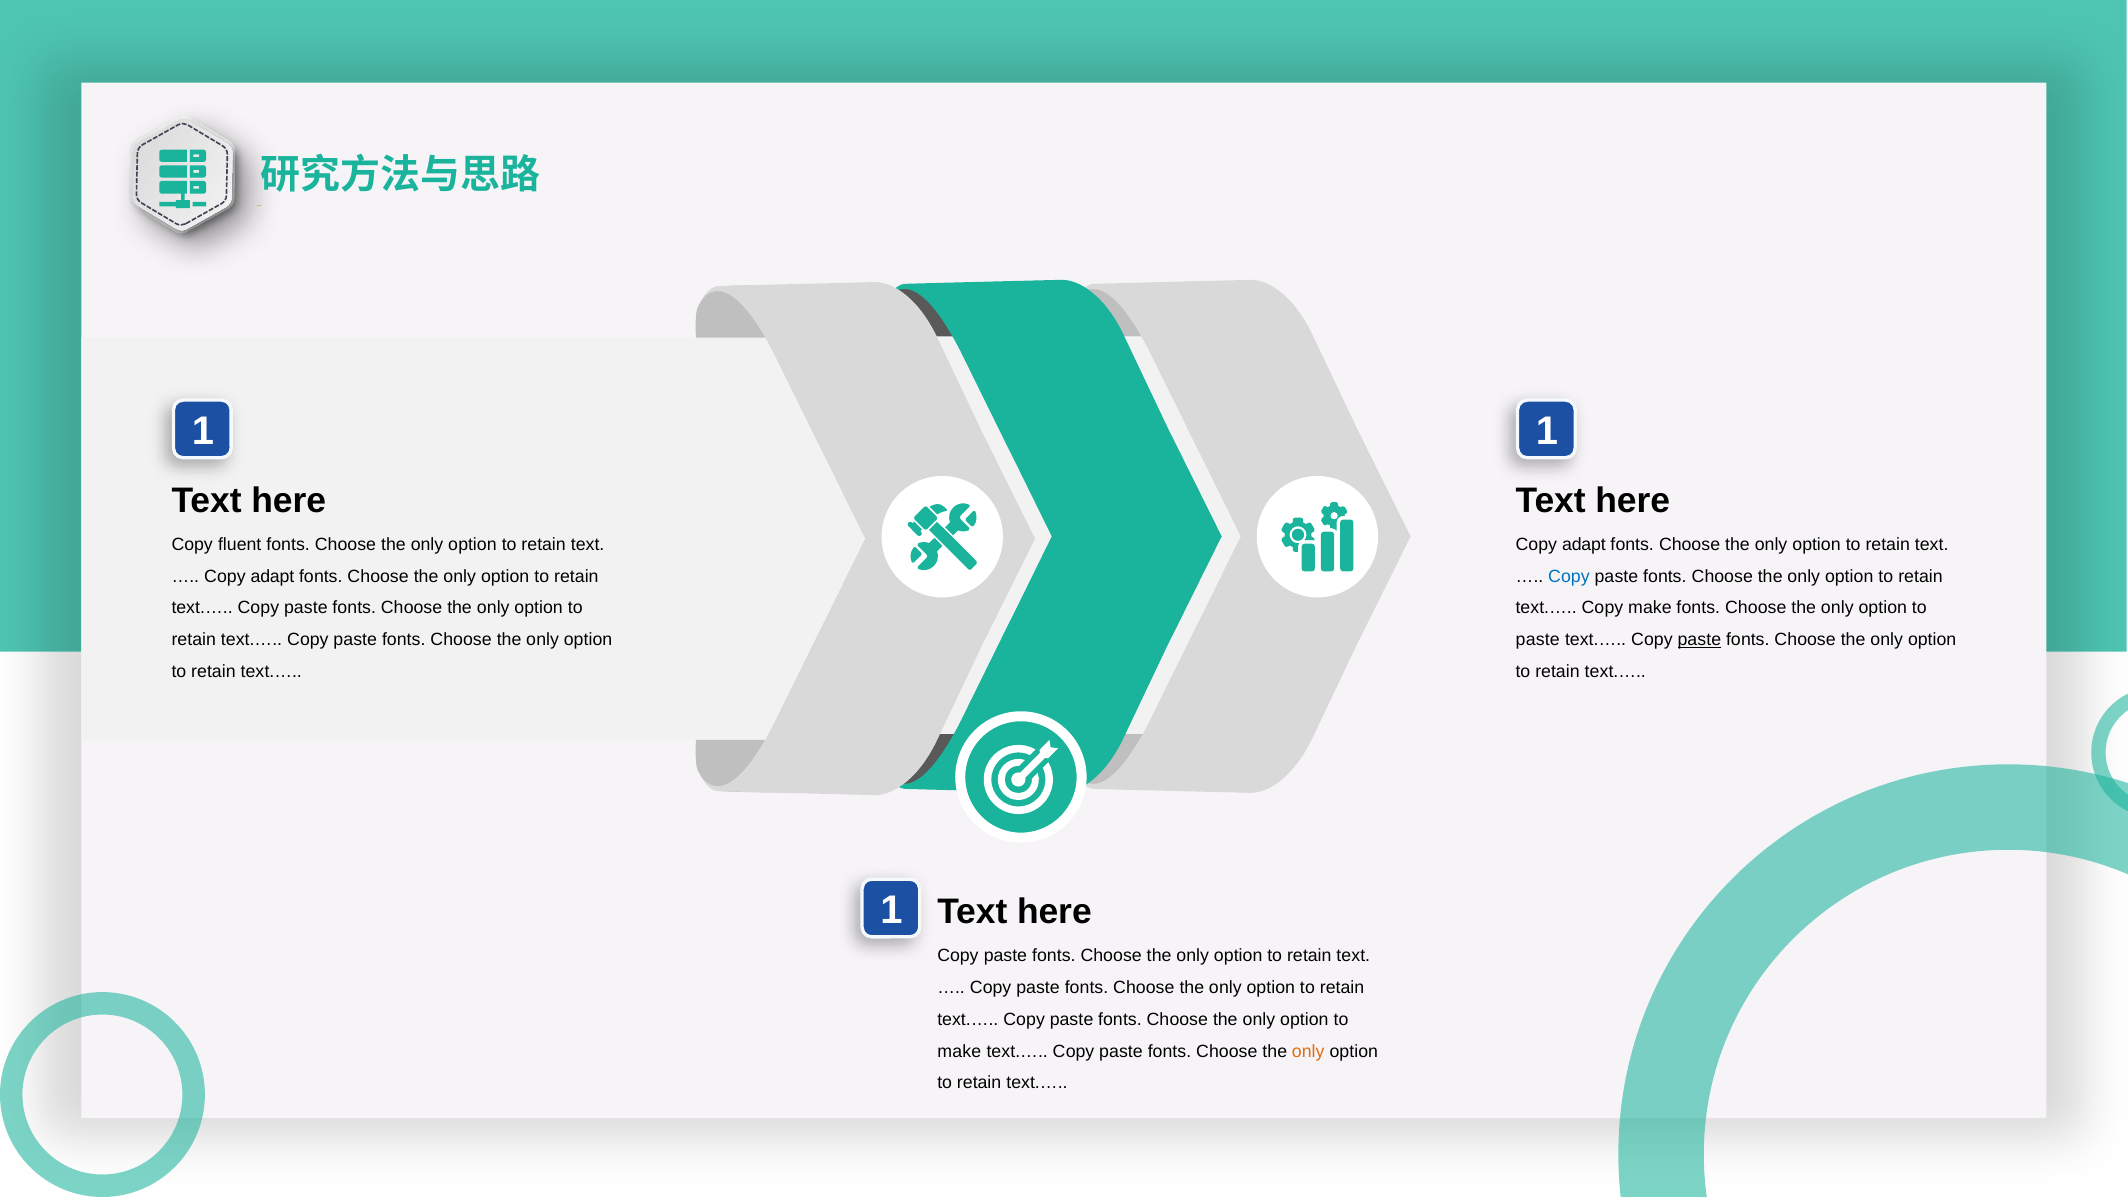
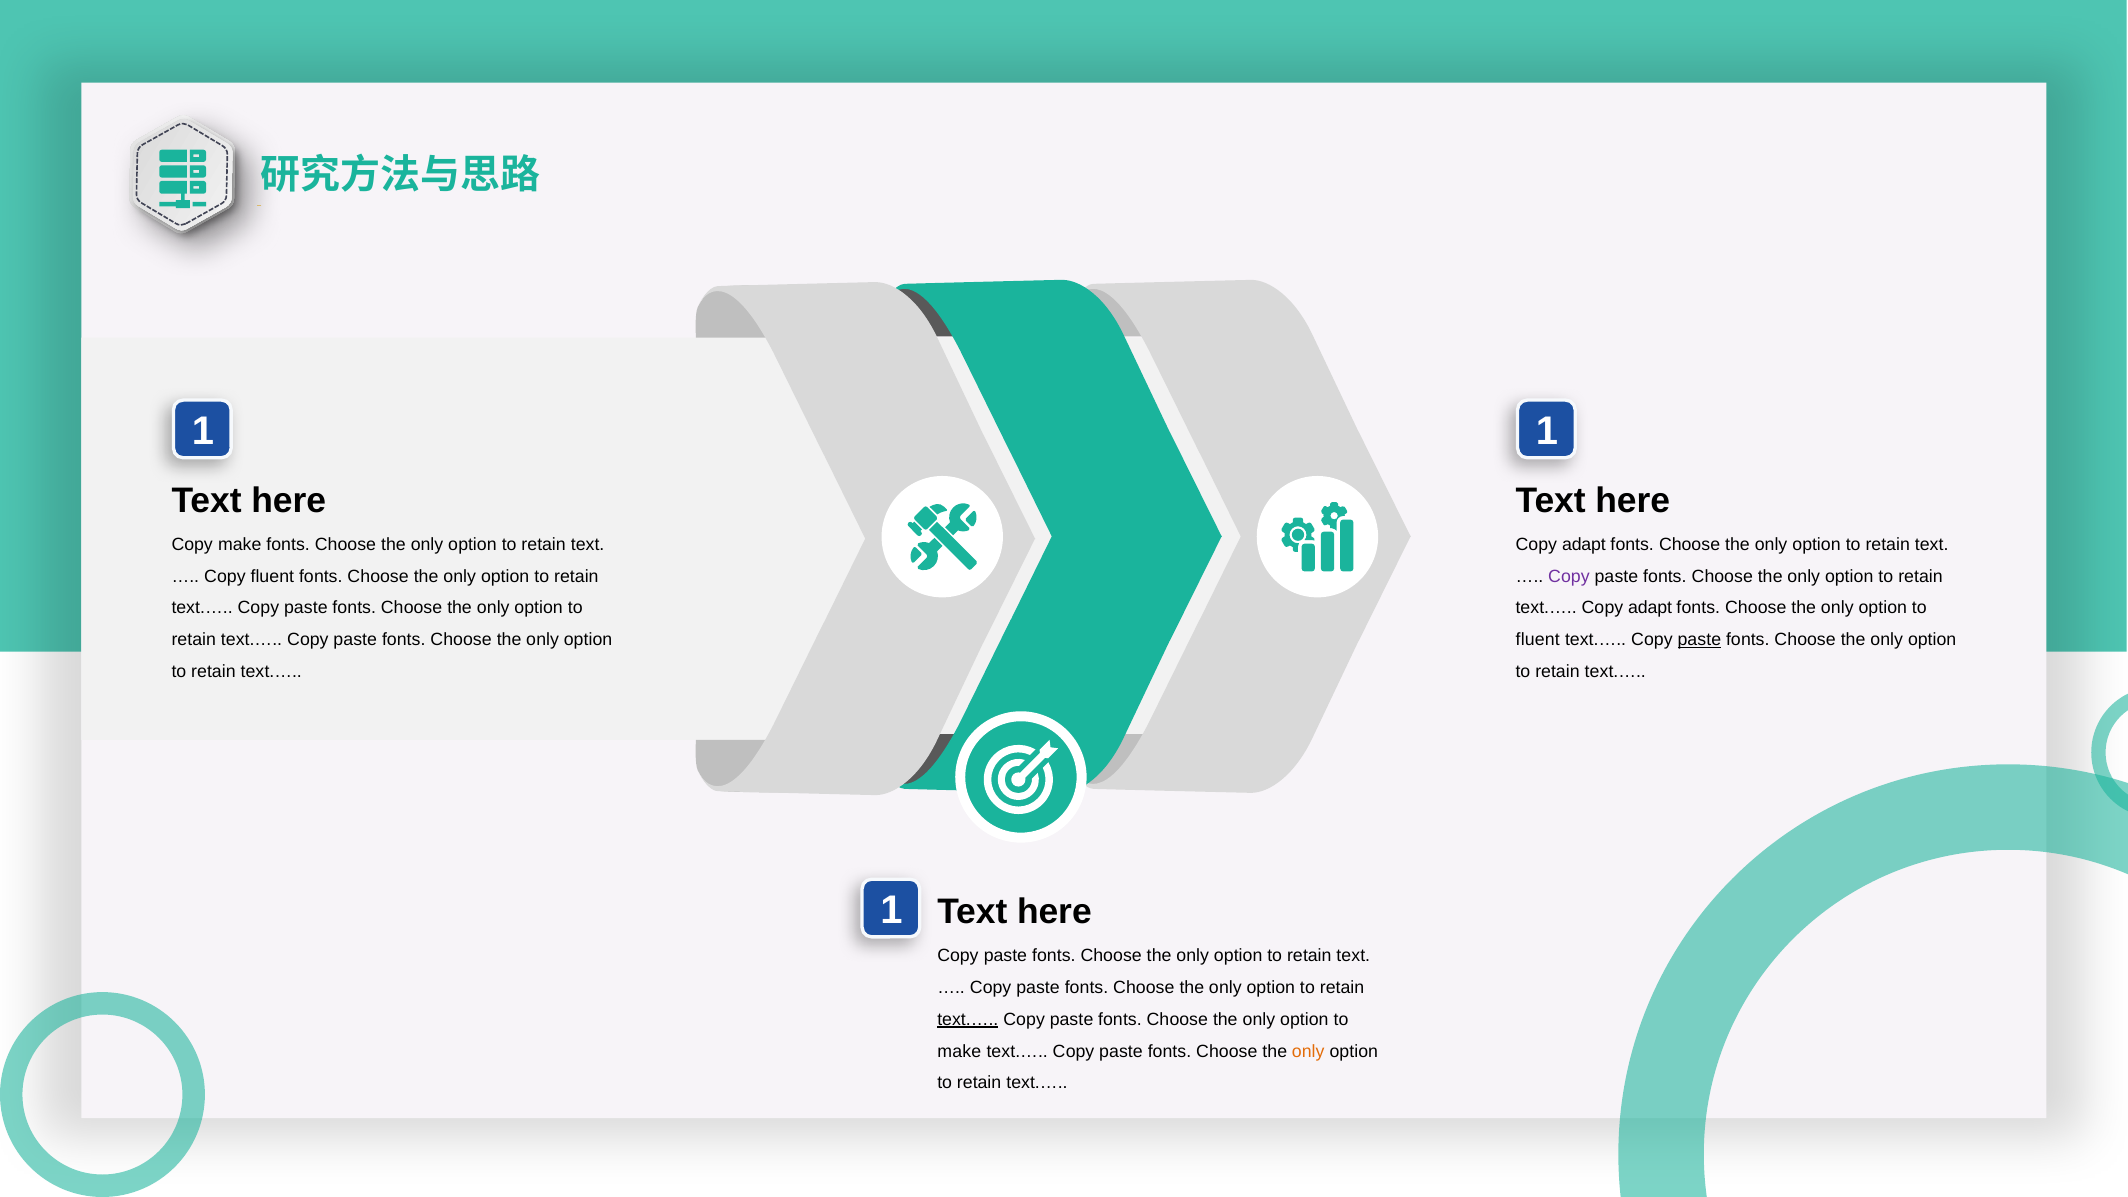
Copy fluent: fluent -> make (240, 544)
adapt: adapt -> fluent (272, 576)
Copy colour: blue -> purple (1569, 576)
text.… Copy make: make -> adapt (1650, 608)
paste: paste -> fluent (1538, 640)
text.… underline: none -> present (968, 1019)
